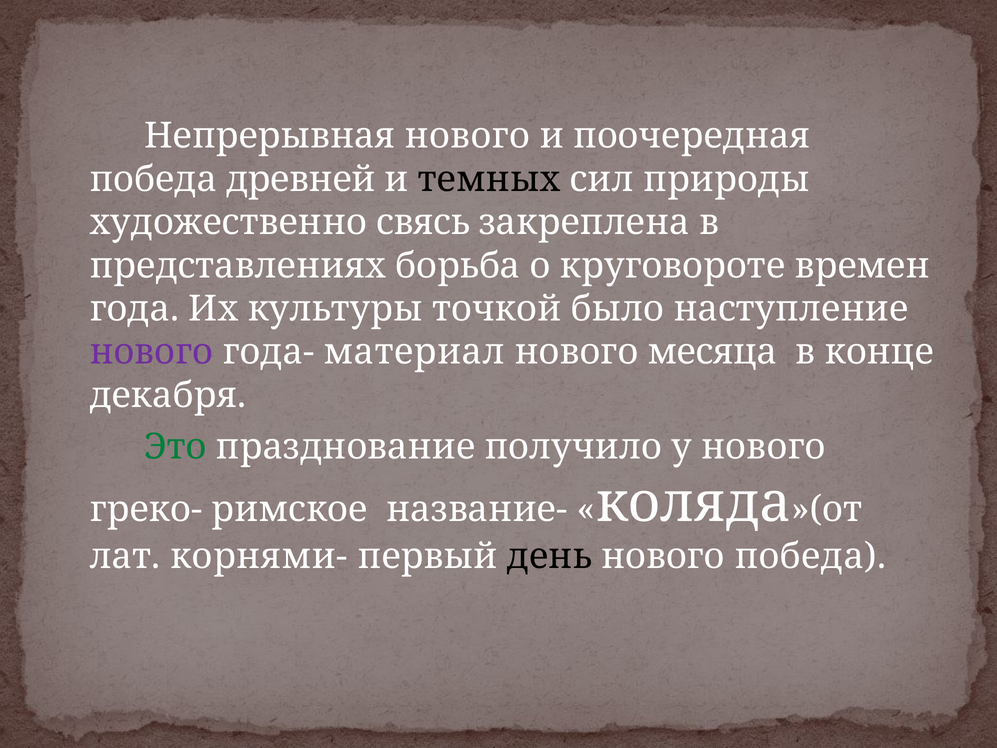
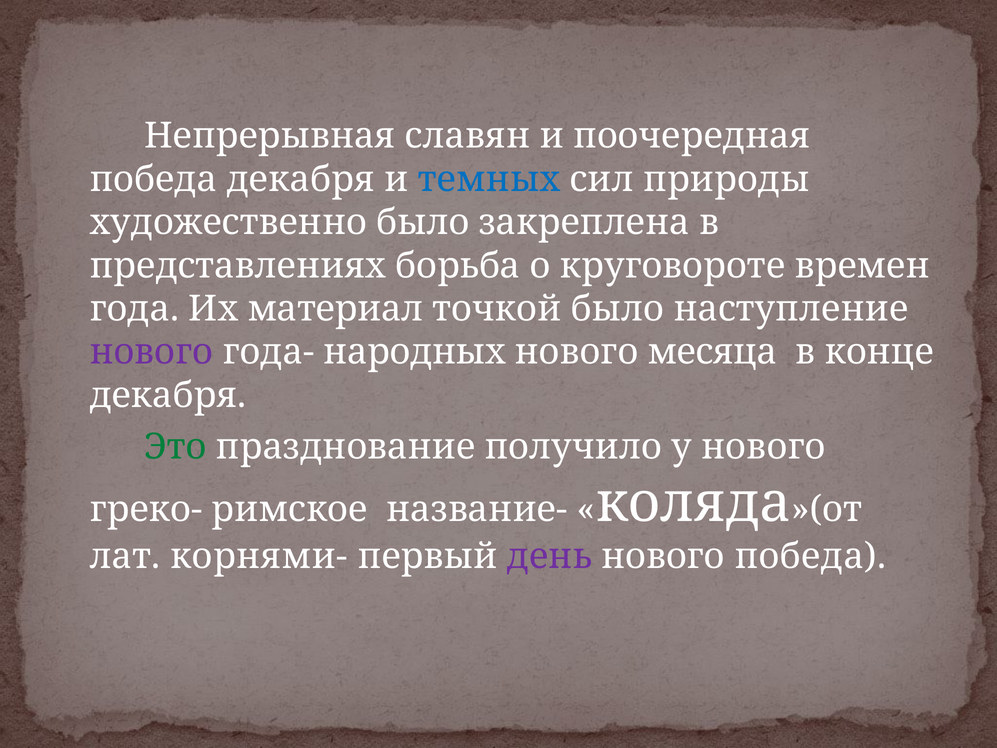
Непрерывная нового: нового -> славян (467, 136)
победа древней: древней -> декабря (301, 179)
темных colour: black -> blue (489, 179)
художественно свясь: свясь -> было (423, 222)
культуры: культуры -> материал (335, 309)
материал: материал -> народных (415, 352)
день colour: black -> purple (549, 556)
